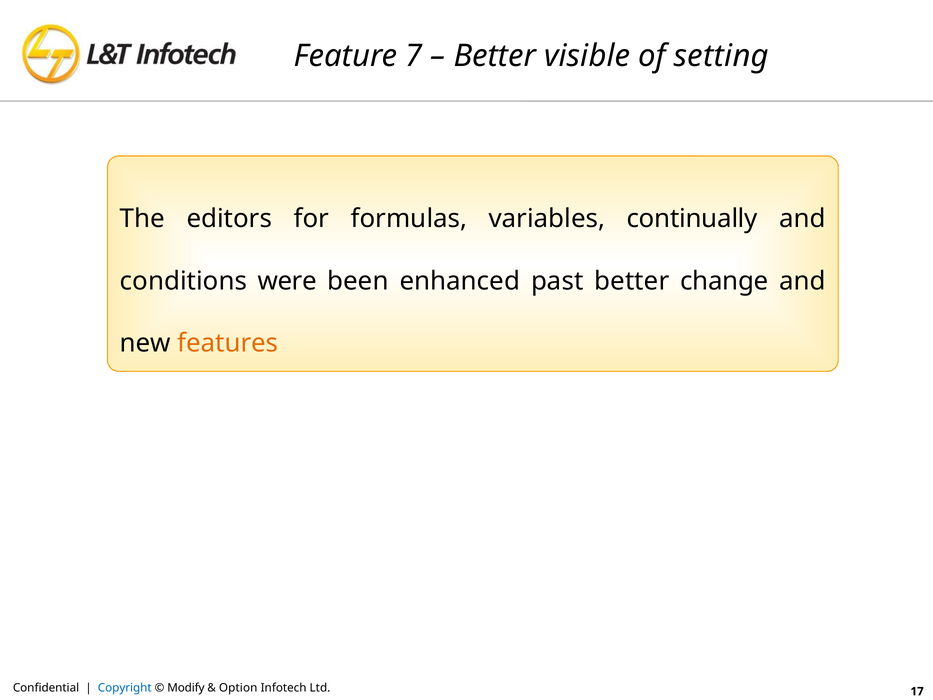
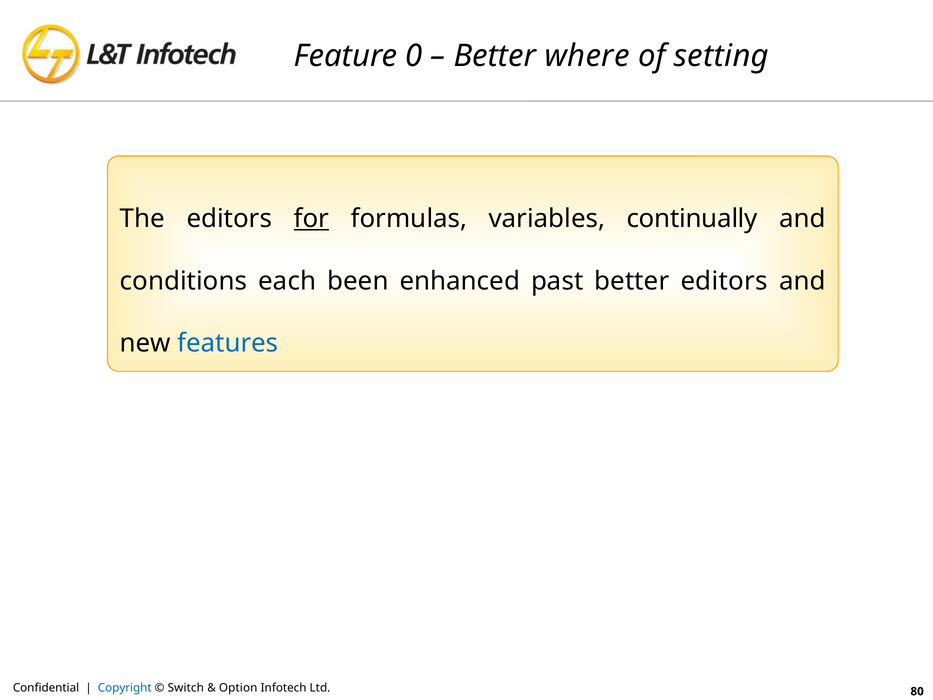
7: 7 -> 0 (414, 56)
visible: visible -> where (587, 56)
for underline: none -> present (311, 219)
were: were -> each (287, 281)
better change: change -> editors (724, 281)
features colour: orange -> blue (228, 343)
Modify: Modify -> Switch (186, 688)
17: 17 -> 80 (917, 691)
